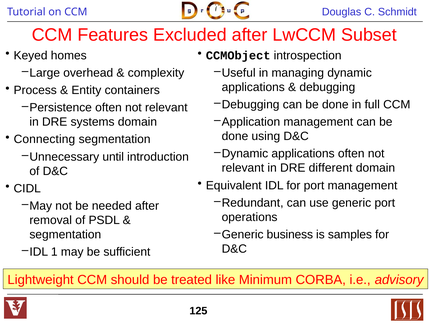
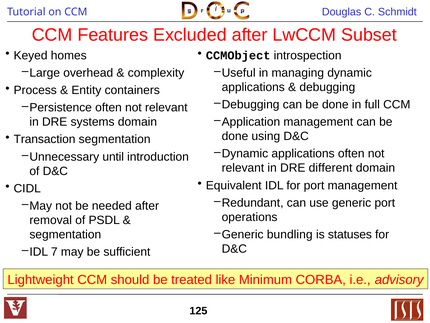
Connecting: Connecting -> Transaction (45, 139)
business: business -> bundling (290, 234)
samples: samples -> statuses (350, 234)
1: 1 -> 7 (54, 251)
